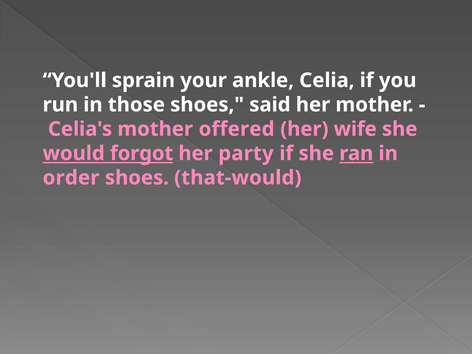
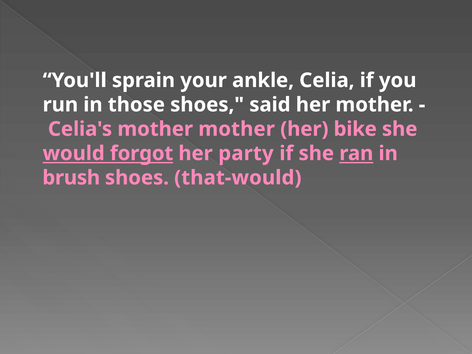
mother offered: offered -> mother (237, 129)
wife: wife -> bike (355, 129)
order: order -> brush (71, 178)
